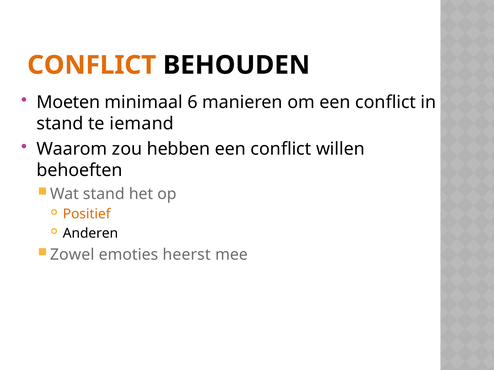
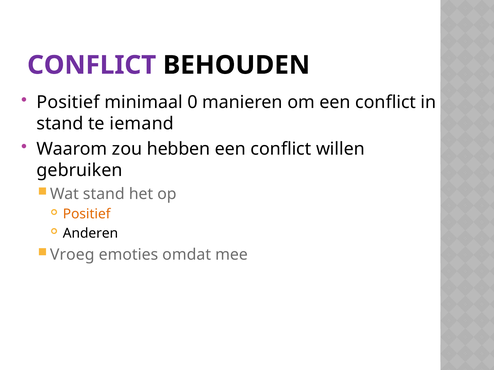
CONFLICT colour: orange -> purple (92, 65)
Moeten: Moeten -> Positief (68, 102)
6: 6 -> 0 (192, 102)
behoeften: behoeften -> gebruiken (80, 171)
Zowel: Zowel -> Vroeg (72, 255)
heerst: heerst -> omdat (187, 255)
